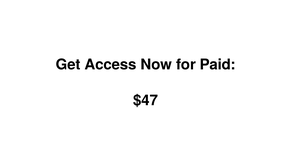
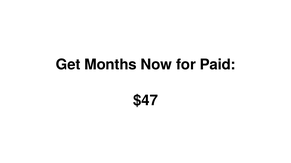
Access: Access -> Months (111, 65)
